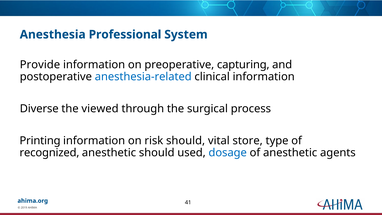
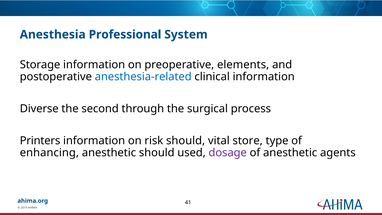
Provide: Provide -> Storage (40, 65)
capturing: capturing -> elements (243, 65)
viewed: viewed -> second (100, 109)
Printing: Printing -> Printers (40, 141)
recognized: recognized -> enhancing (49, 153)
dosage colour: blue -> purple (228, 153)
